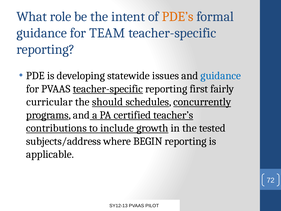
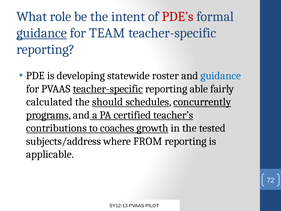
PDE’s colour: orange -> red (178, 16)
guidance underline: none -> present (42, 33)
issues: issues -> roster (166, 76)
first: first -> able (199, 89)
curricular: curricular -> calculated (49, 102)
include: include -> coaches (117, 128)
BEGIN: BEGIN -> FROM (148, 141)
